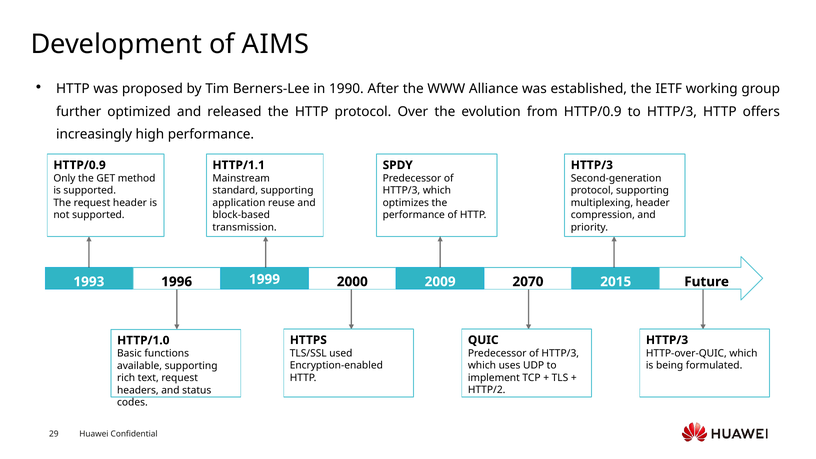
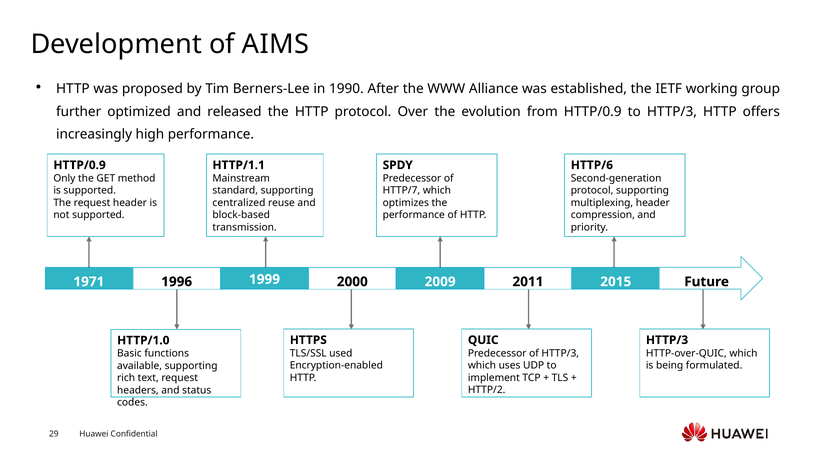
HTTP/3: HTTP/3 -> HTTP/6 (592, 165)
HTTP/3: HTTP/3 -> HTTP/7 (401, 191)
application: application -> centralized (239, 203)
2070: 2070 -> 2011 (528, 282)
1993: 1993 -> 1971 (89, 282)
